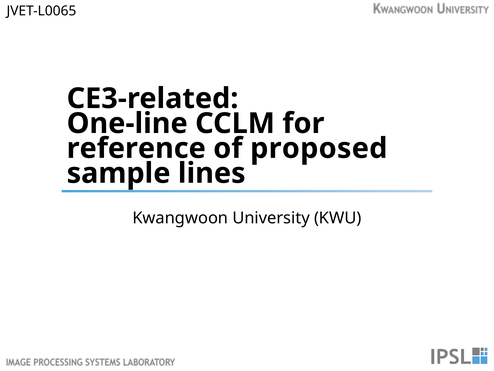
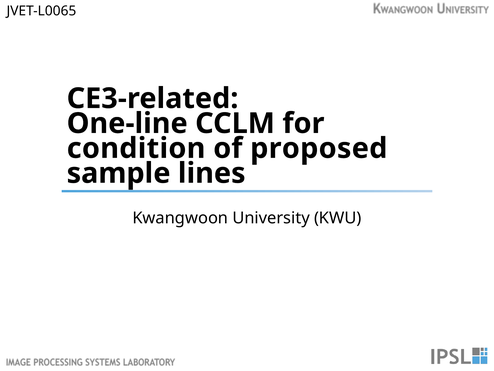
reference: reference -> condition (136, 148)
